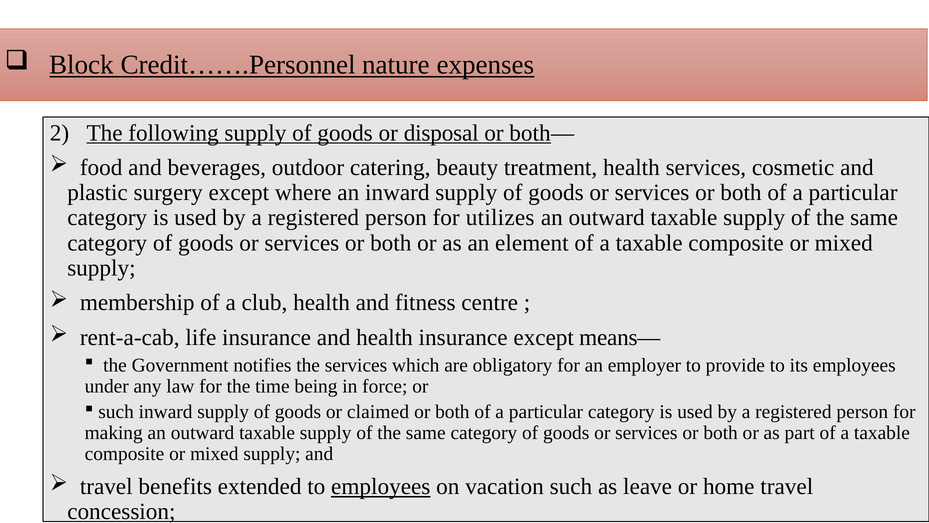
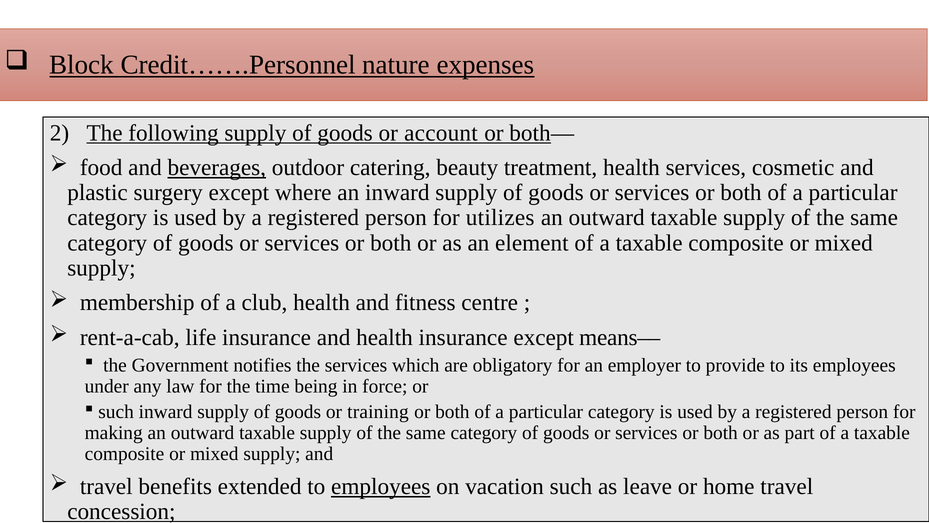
disposal: disposal -> account (441, 133)
beverages underline: none -> present (217, 167)
claimed: claimed -> training (378, 412)
